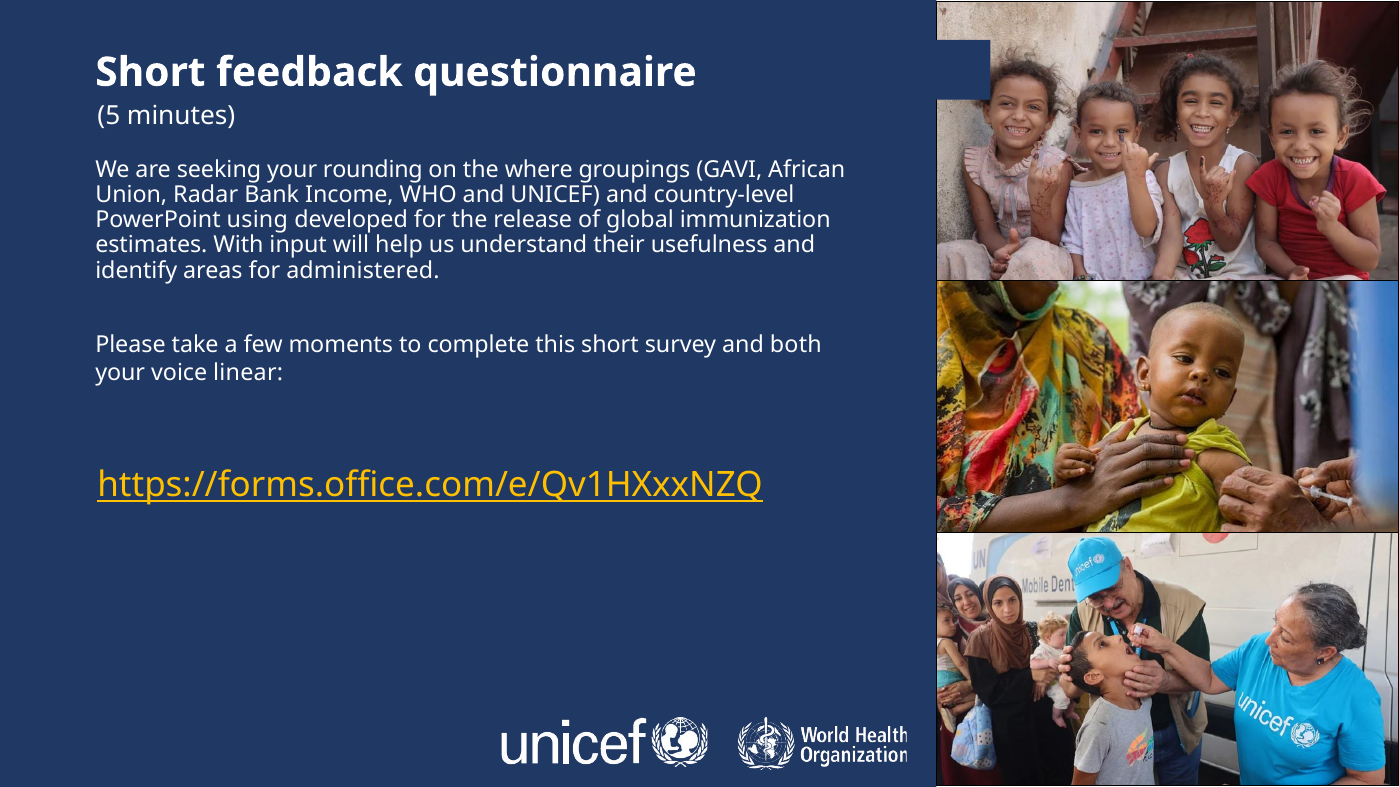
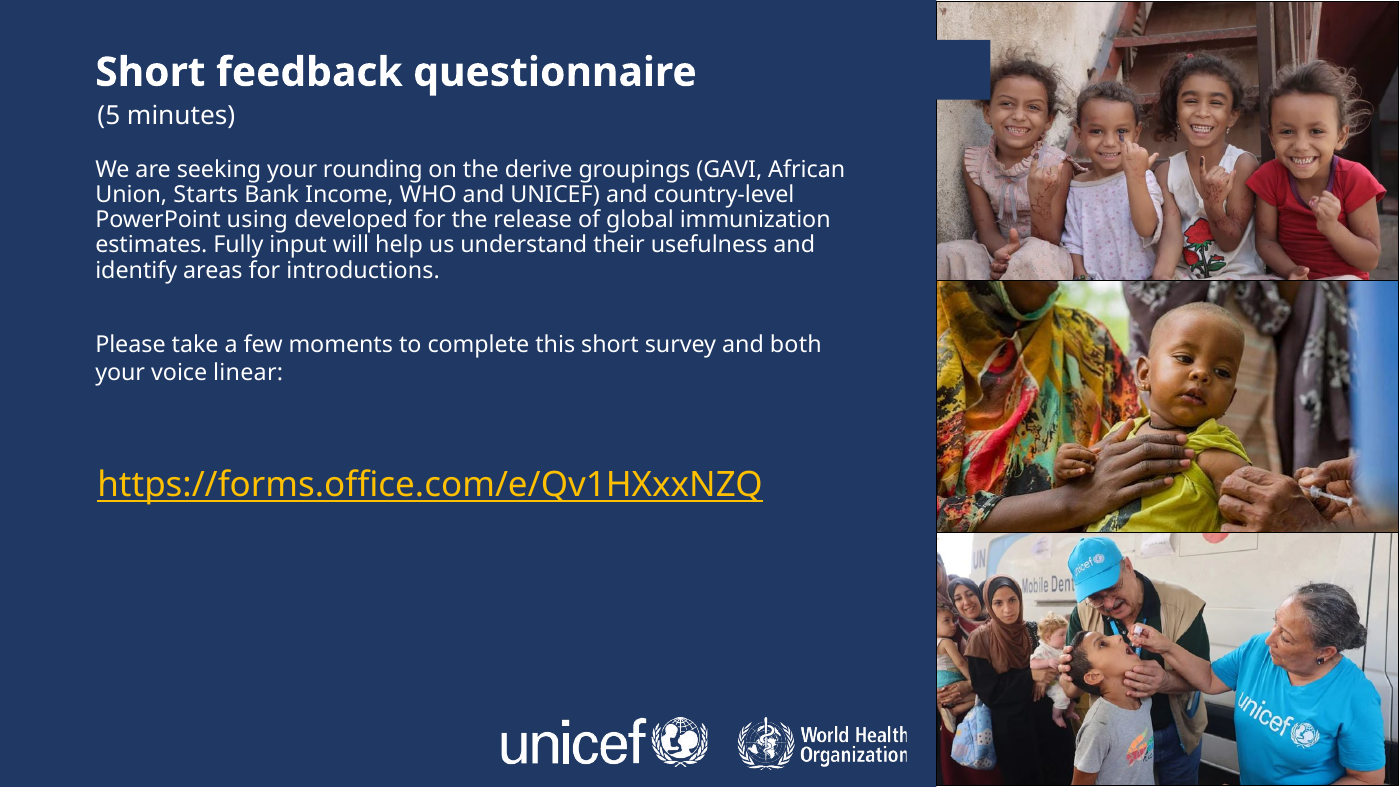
where: where -> derive (539, 170)
Radar: Radar -> Starts (206, 195)
With: With -> Fully (238, 245)
administered: administered -> introductions (363, 270)
